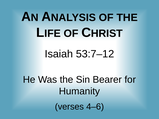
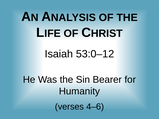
53:7–12: 53:7–12 -> 53:0–12 (95, 54)
